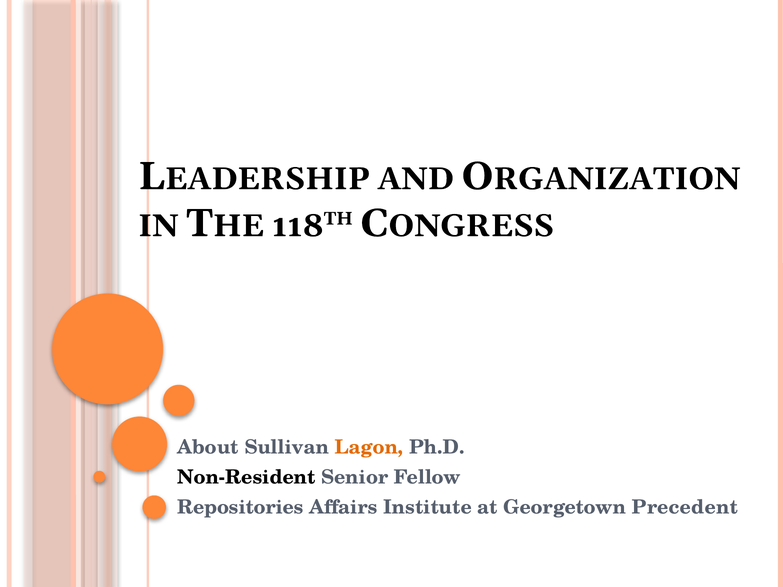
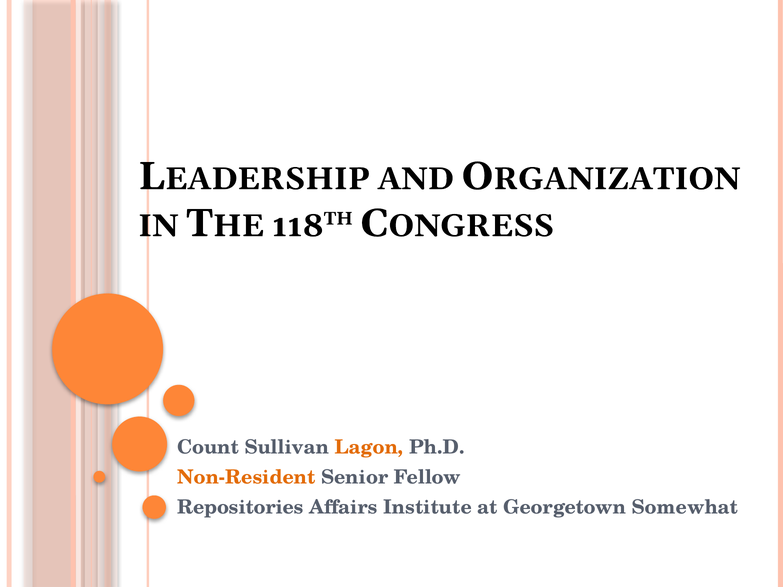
About: About -> Count (208, 448)
Non-Resident colour: black -> orange (246, 478)
Precedent: Precedent -> Somewhat (685, 508)
